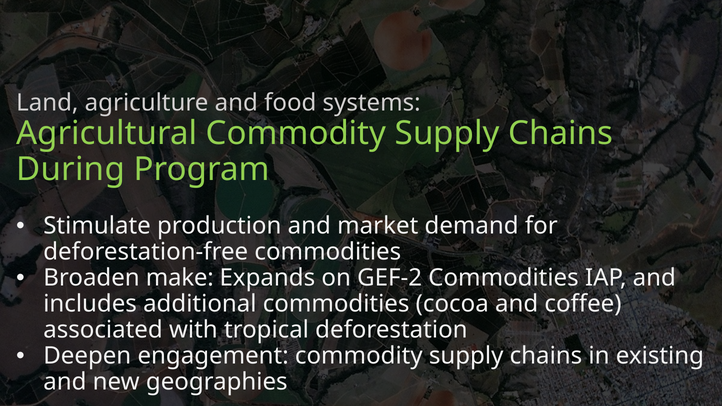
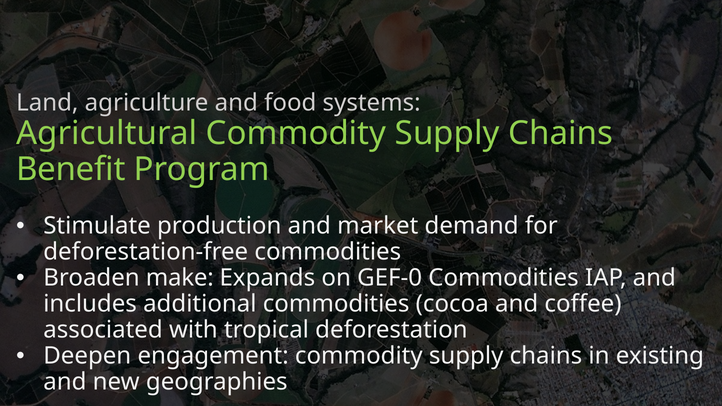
During: During -> Benefit (71, 169)
GEF-2: GEF-2 -> GEF-0 (390, 278)
